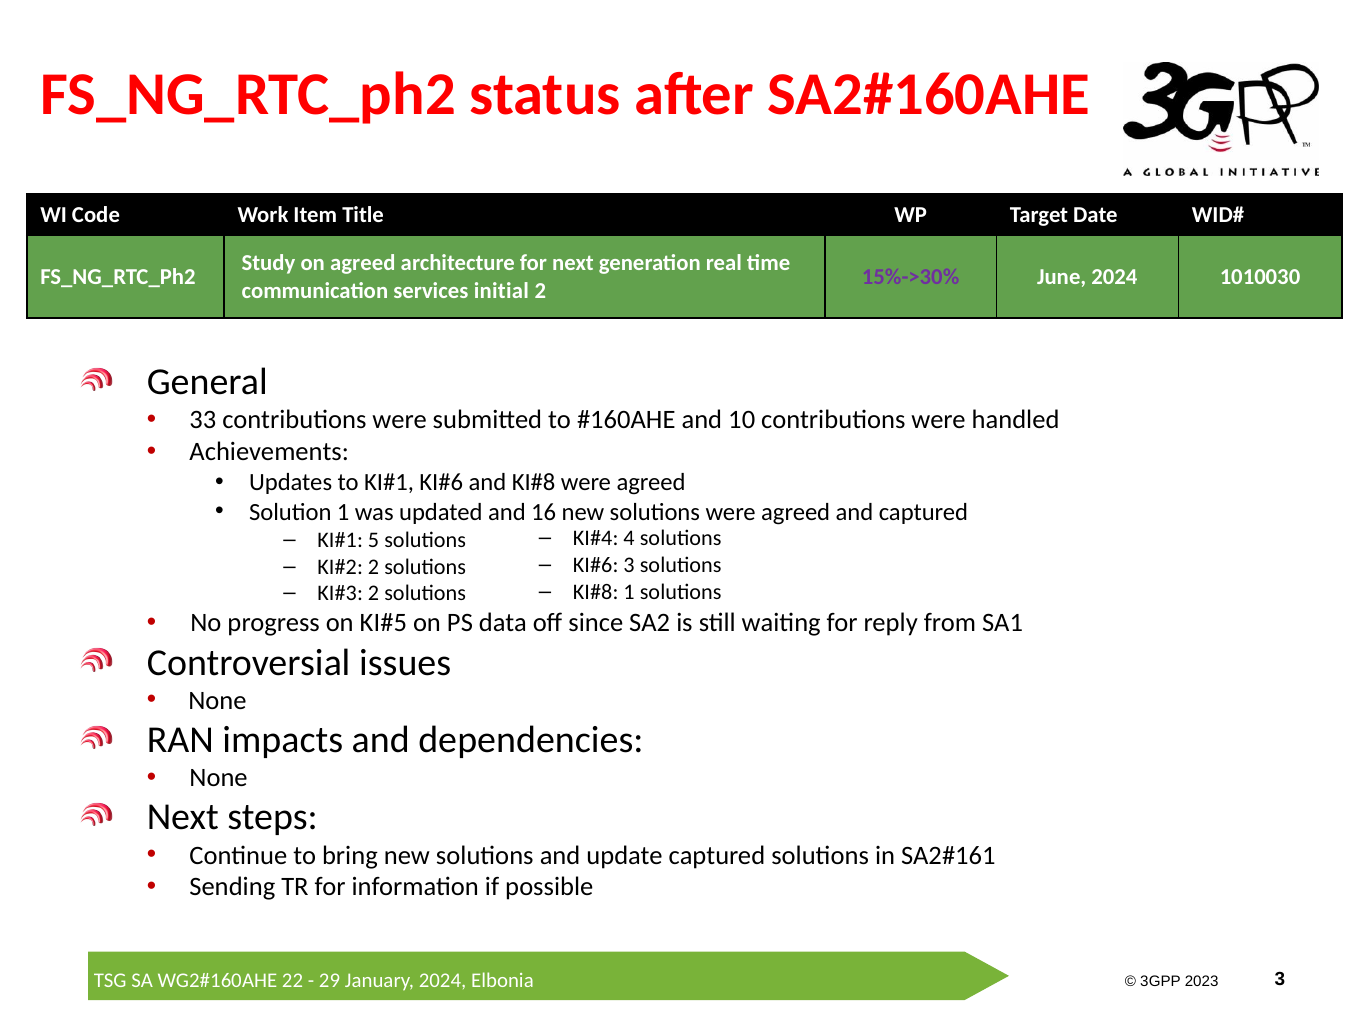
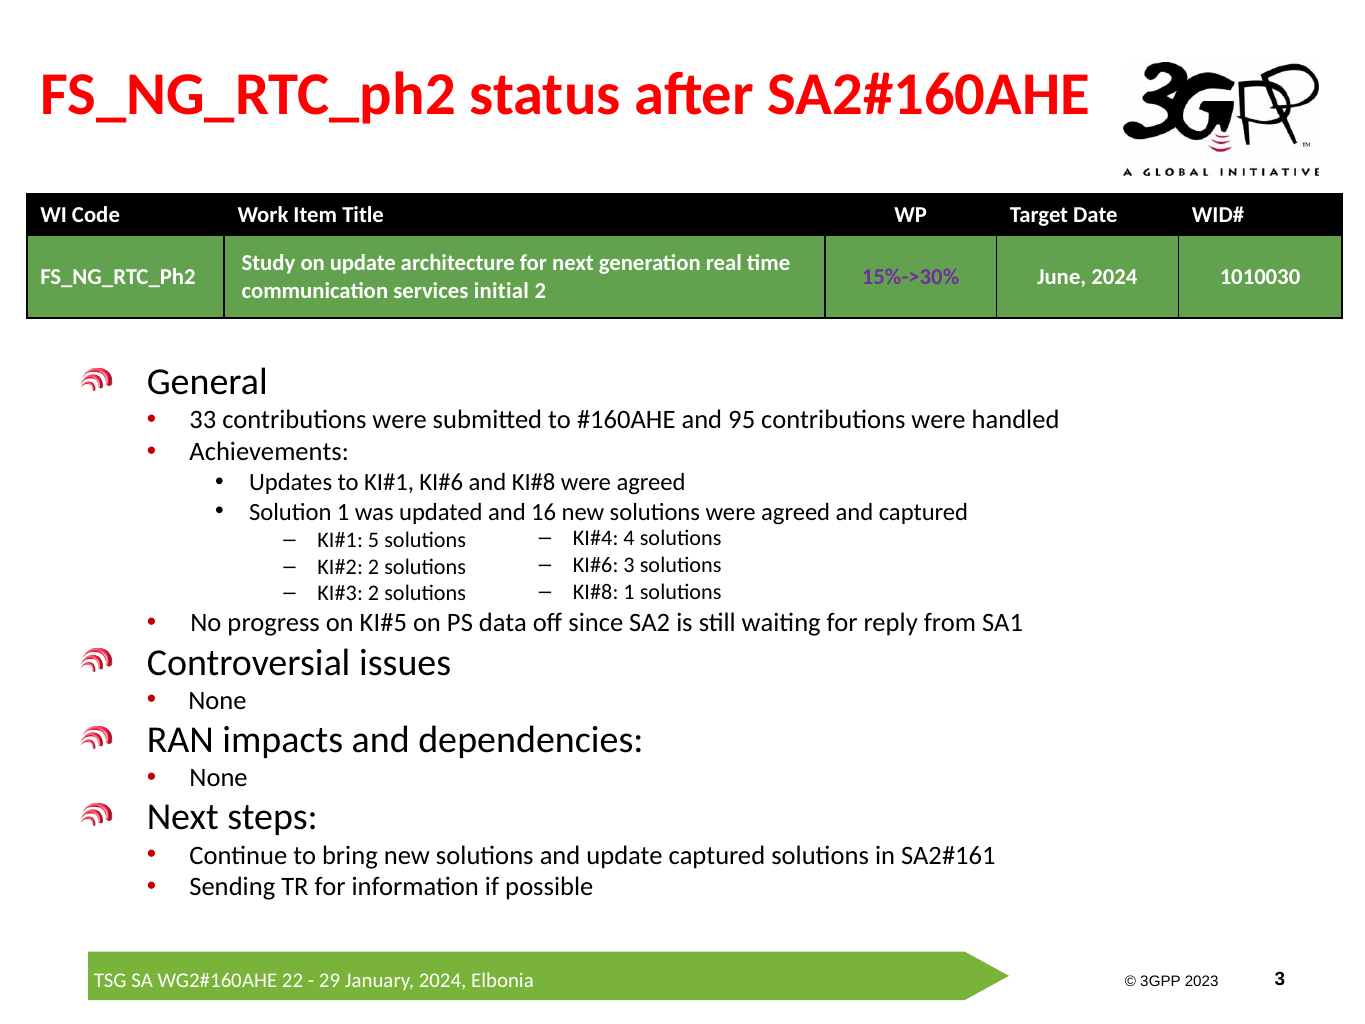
on agreed: agreed -> update (363, 263)
10: 10 -> 95 (742, 420)
